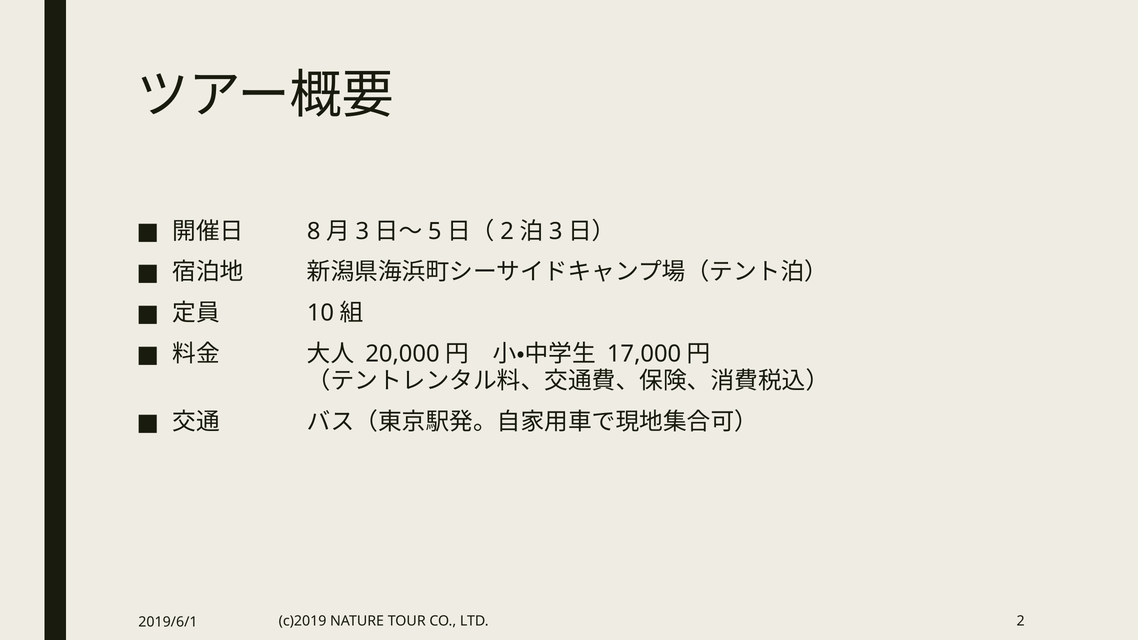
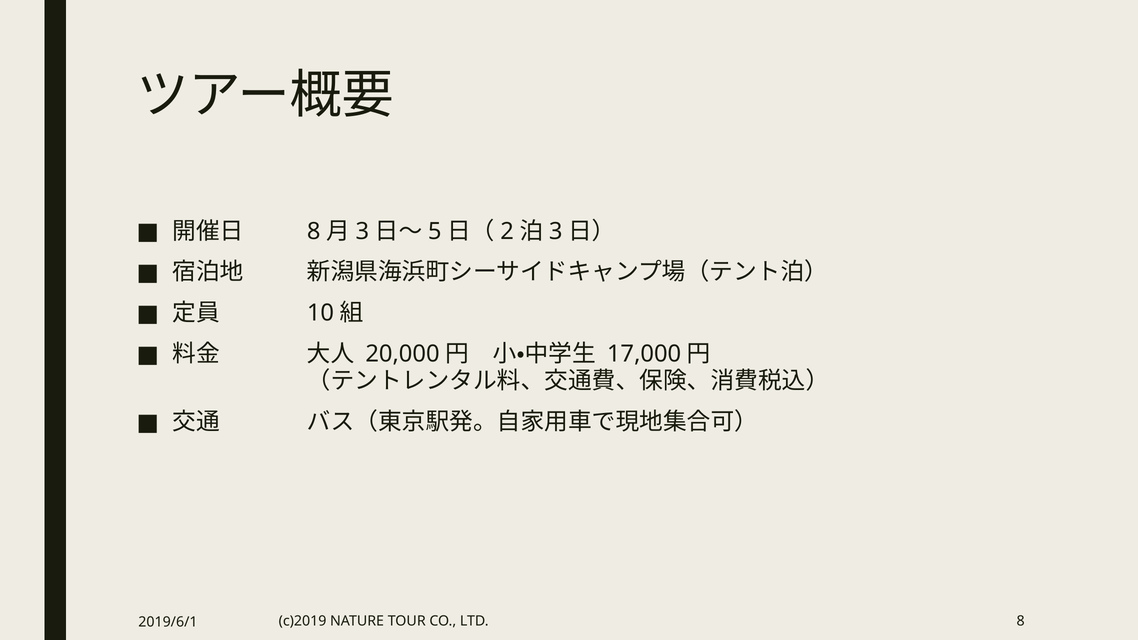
LTD 2: 2 -> 8 (1021, 621)
